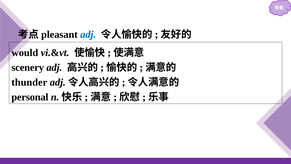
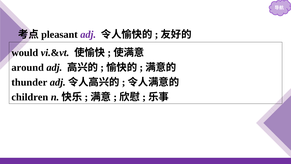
adj colour: blue -> purple (88, 34)
scenery: scenery -> around (28, 67)
personal: personal -> children (30, 97)
